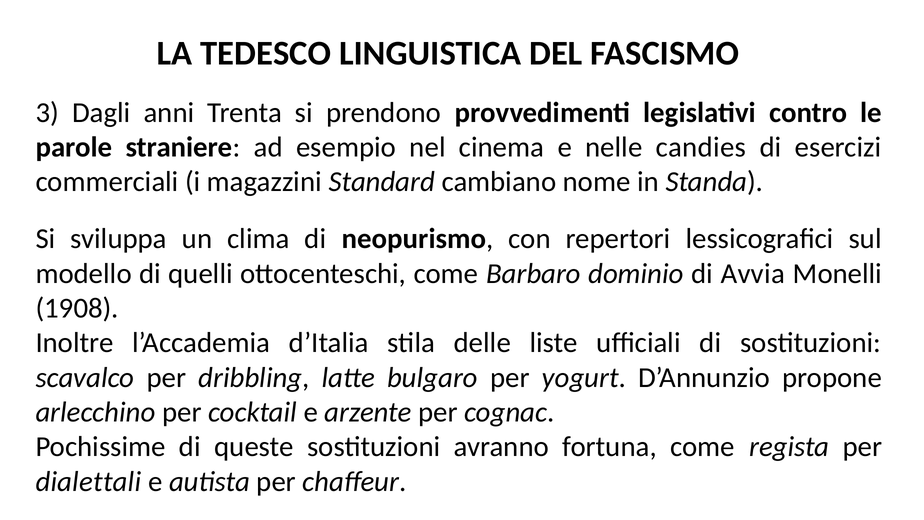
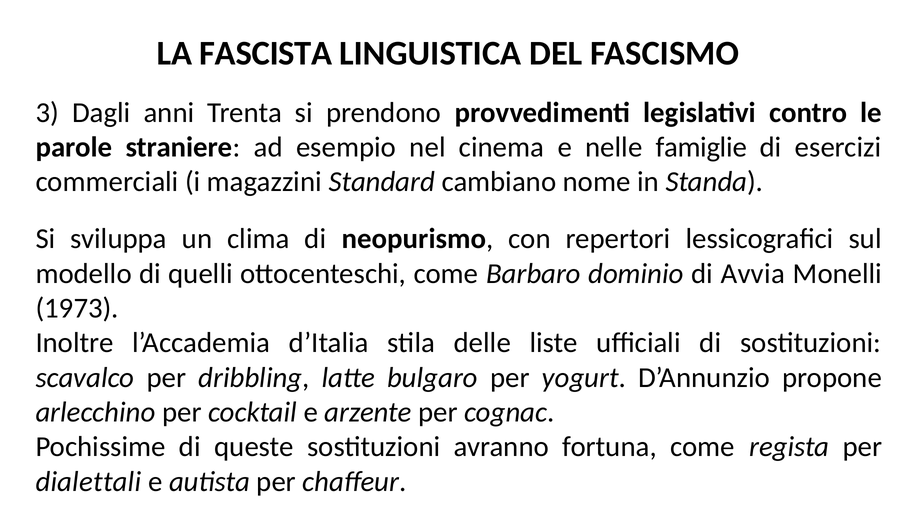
TEDESCO: TEDESCO -> FASCISTA (266, 53)
candies: candies -> famiglie (701, 147)
1908: 1908 -> 1973 (77, 308)
